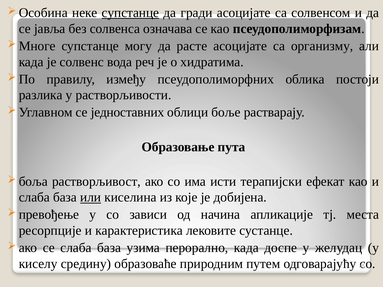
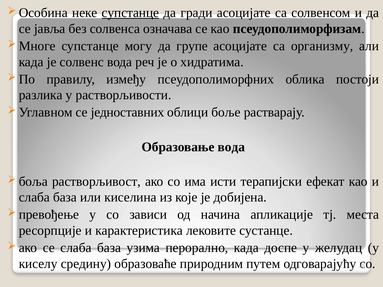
расте: расте -> групе (192, 46)
Образовање пута: пута -> вода (231, 147)
или underline: present -> none (91, 198)
